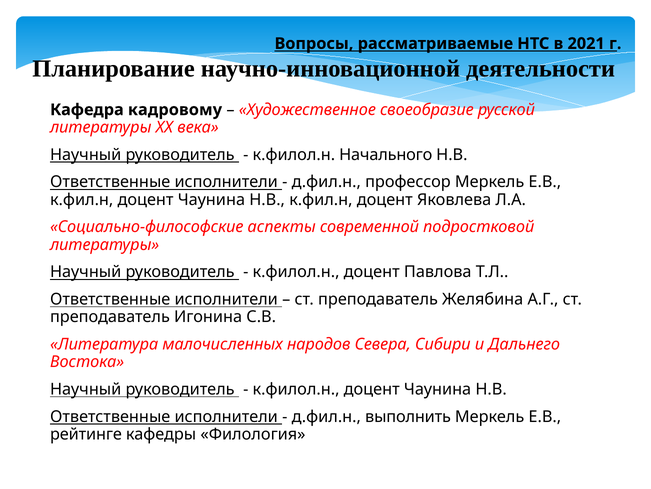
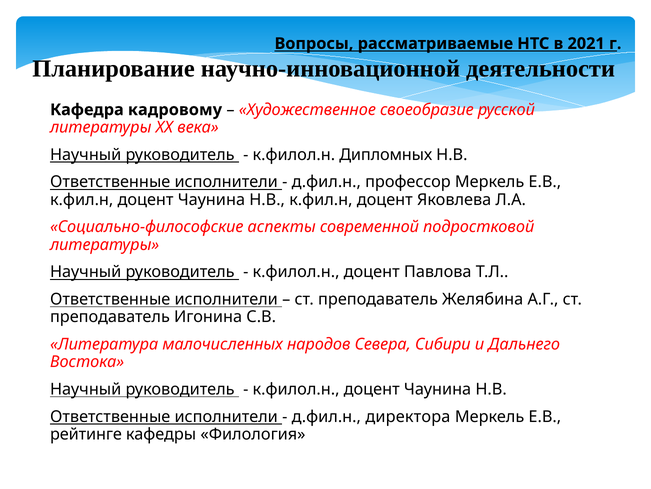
Начального: Начального -> Дипломных (386, 155)
выполнить: выполнить -> директора (408, 416)
